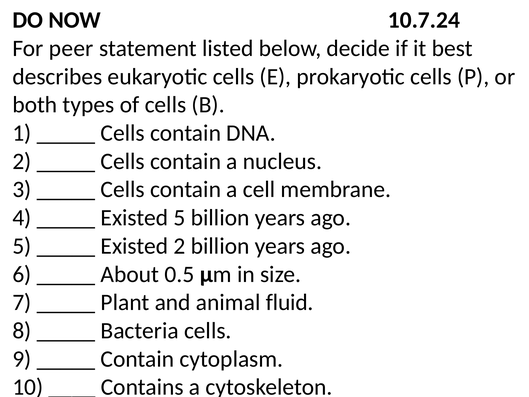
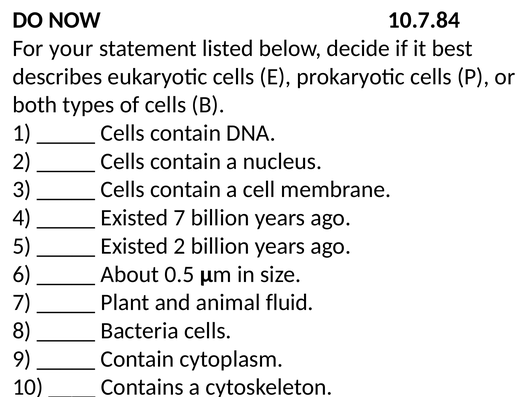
10.7.24: 10.7.24 -> 10.7.84 (424, 20)
peer: peer -> your (71, 48)
Existed 5: 5 -> 7 (180, 218)
